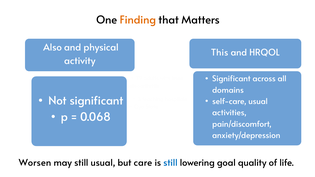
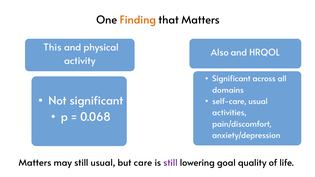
Also: Also -> This (52, 47)
This: This -> Also (220, 53)
Worsen: Worsen -> Matters (35, 163)
still colour: blue -> purple (170, 163)
